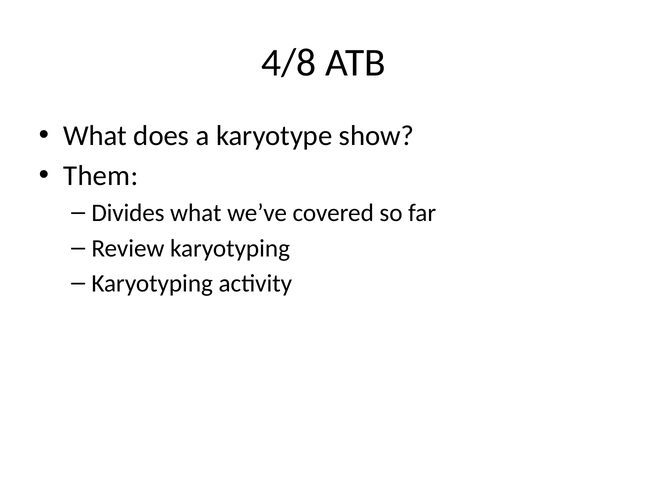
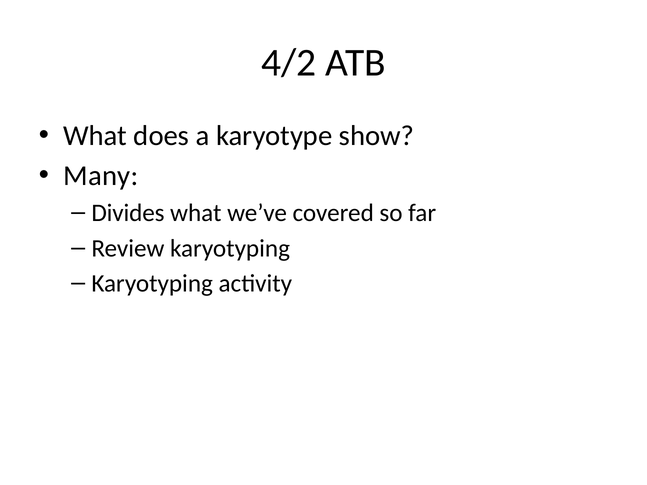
4/8: 4/8 -> 4/2 (289, 63)
Them: Them -> Many (101, 176)
